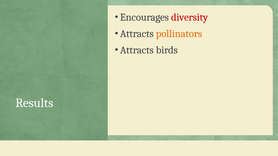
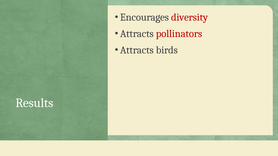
pollinators colour: orange -> red (179, 34)
